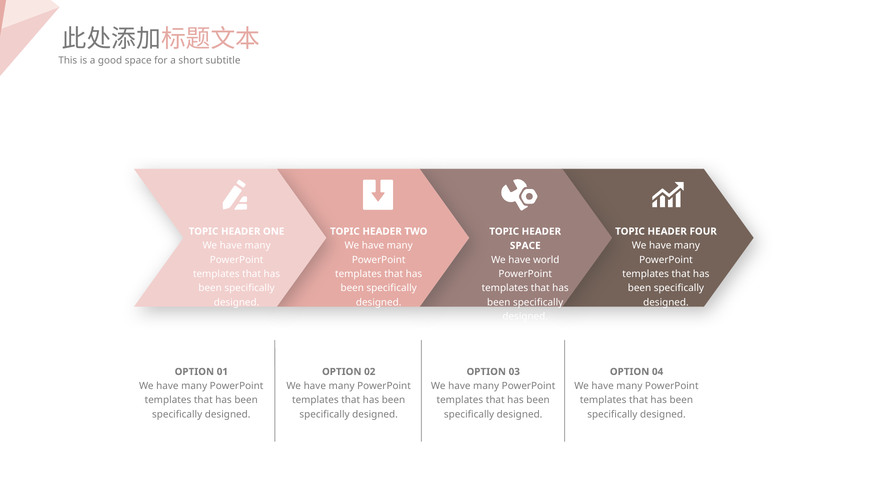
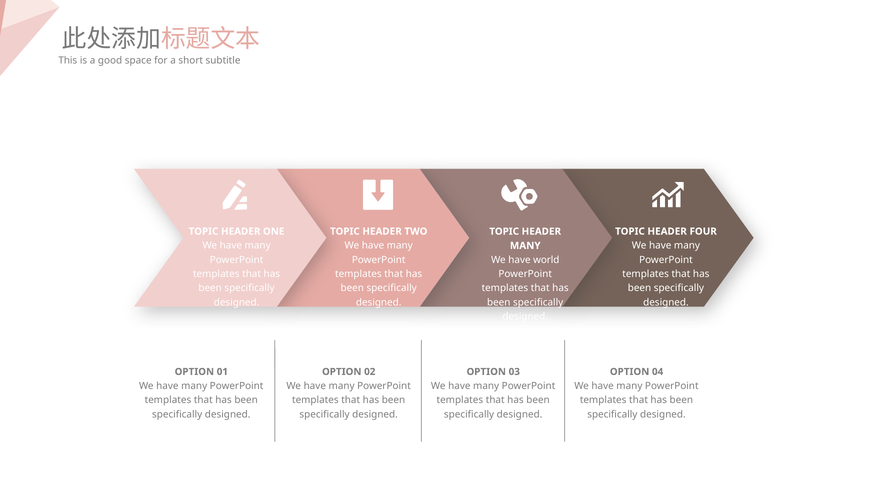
SPACE: SPACE -> MANY (525, 246)
